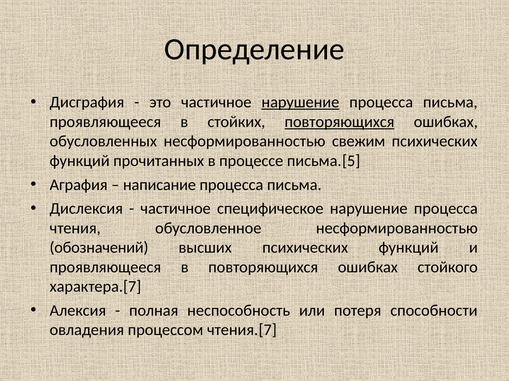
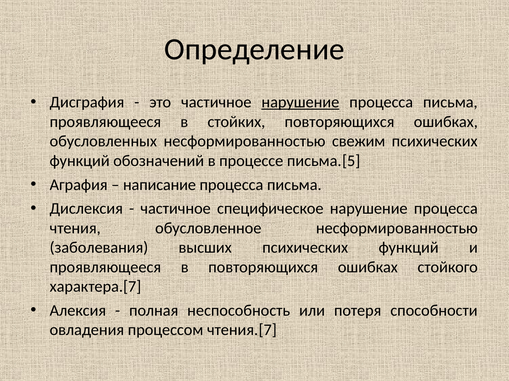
повторяющихся underline: present -> none (340, 122)
прочитанных: прочитанных -> обозначений (159, 161)
обозначений: обозначений -> заболевания (99, 248)
